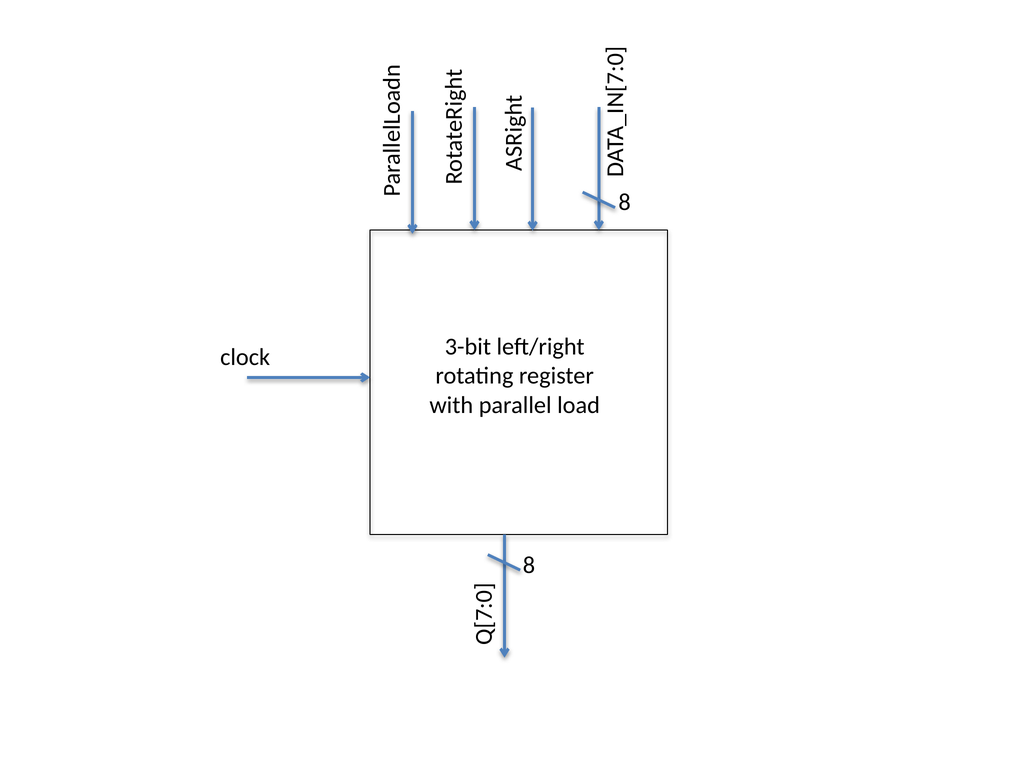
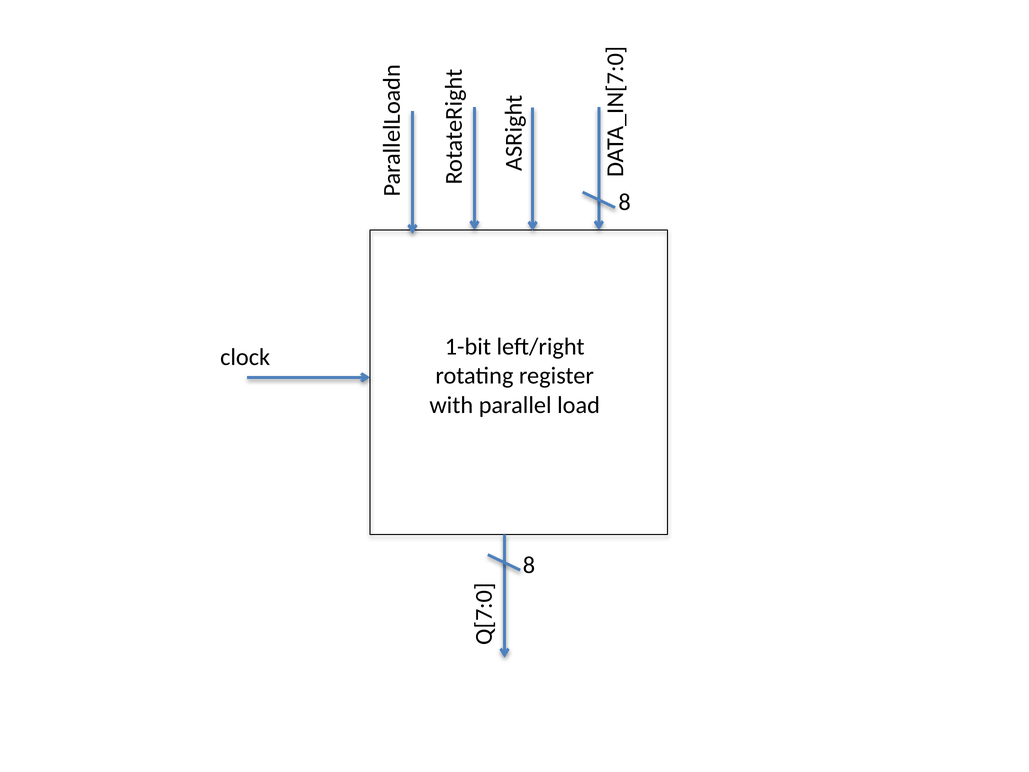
3-bit: 3-bit -> 1-bit (468, 347)
